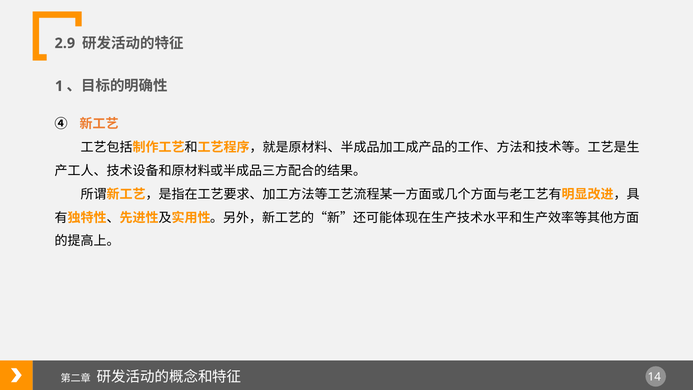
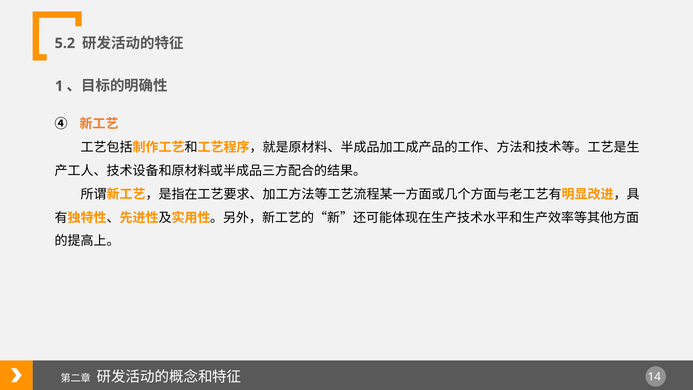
2.9: 2.9 -> 5.2 (65, 43)
